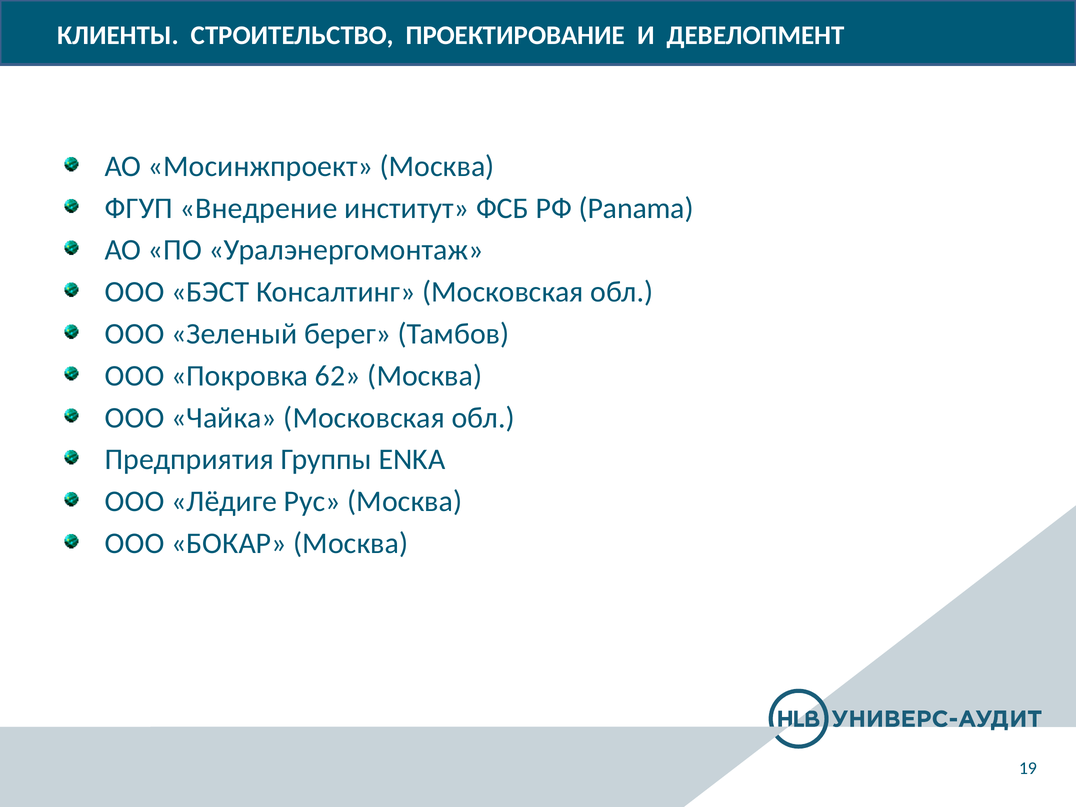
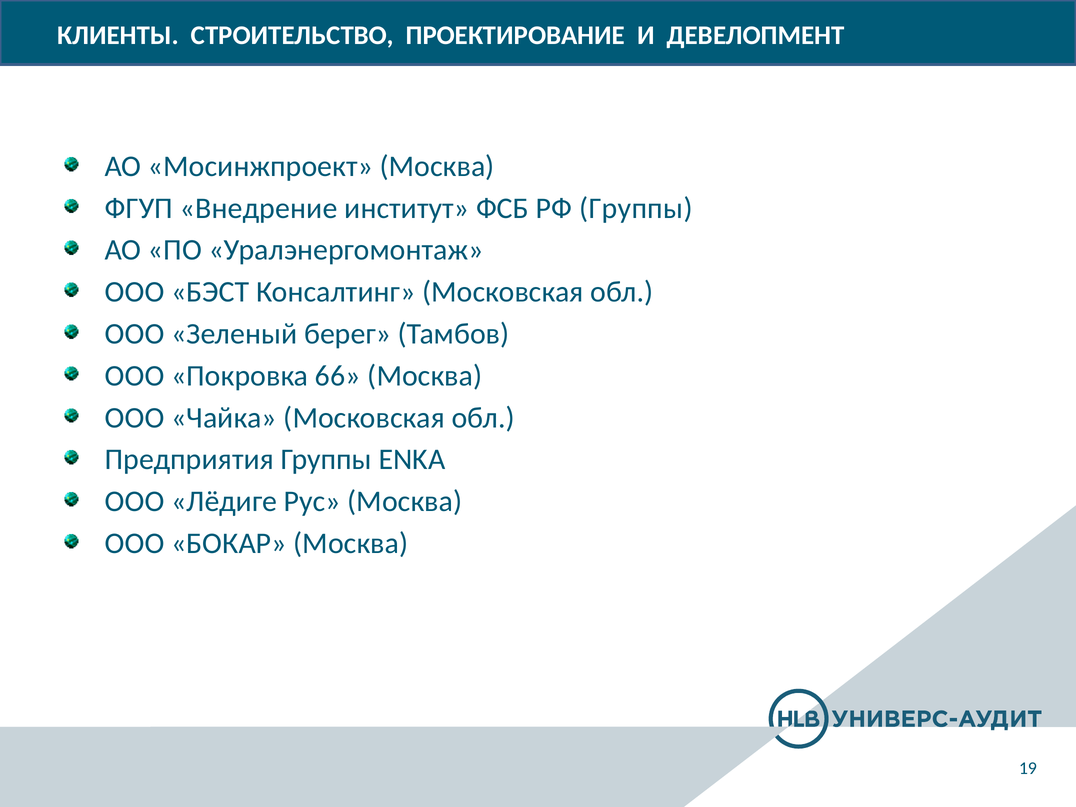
РФ Panama: Panama -> Группы (636, 208)
62: 62 -> 66 (338, 376)
